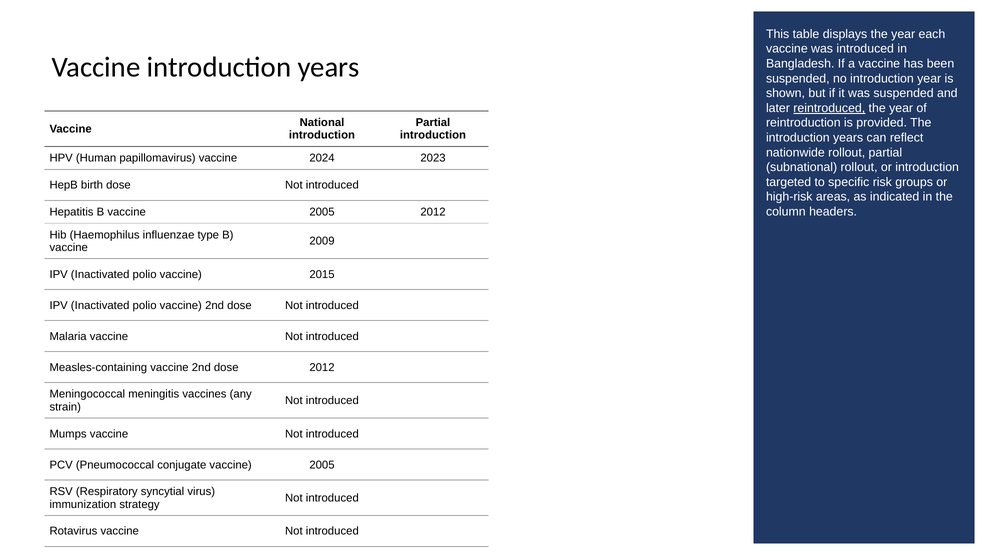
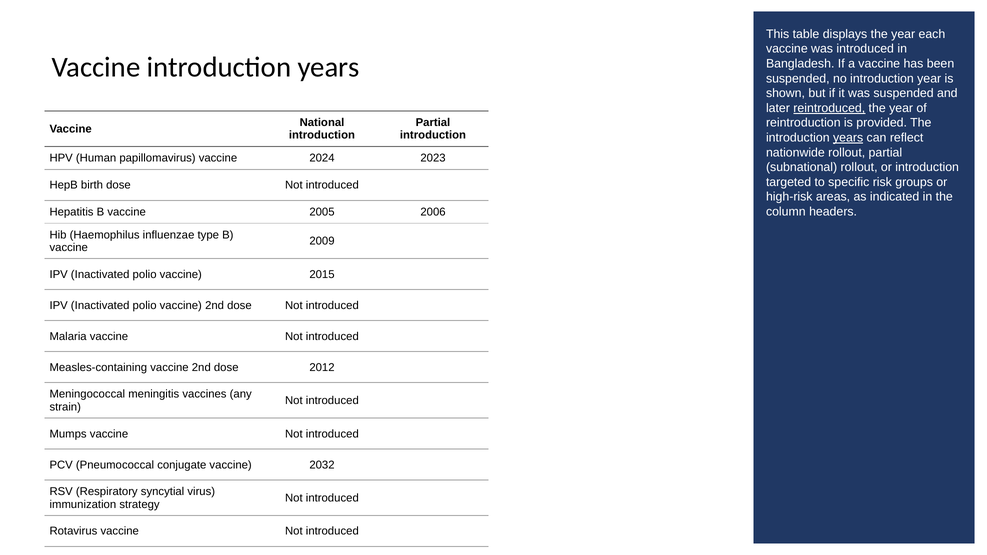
years underline: none -> present (848, 138)
2005 2012: 2012 -> 2006 (433, 212)
conjugate vaccine 2005: 2005 -> 2032 (322, 465)
